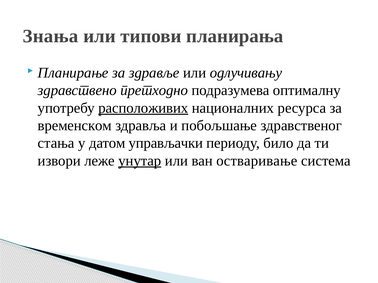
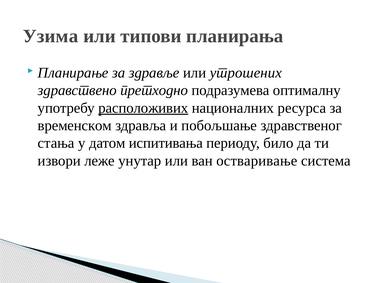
Знања: Знања -> Узима (51, 36)
одлучивању: одлучивању -> утрошених (246, 73)
управљачки: управљачки -> испитивања (166, 143)
унутар underline: present -> none (140, 161)
